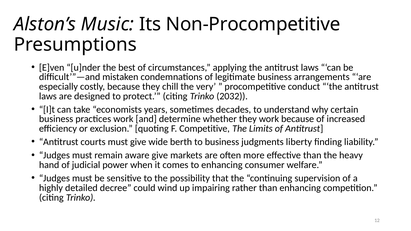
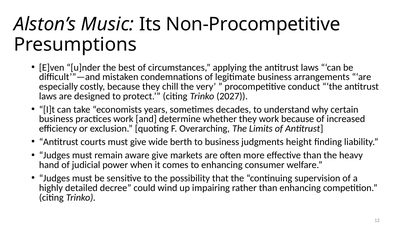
2032: 2032 -> 2027 (232, 96)
Competitive: Competitive -> Overarching (205, 129)
liberty: liberty -> height (299, 142)
